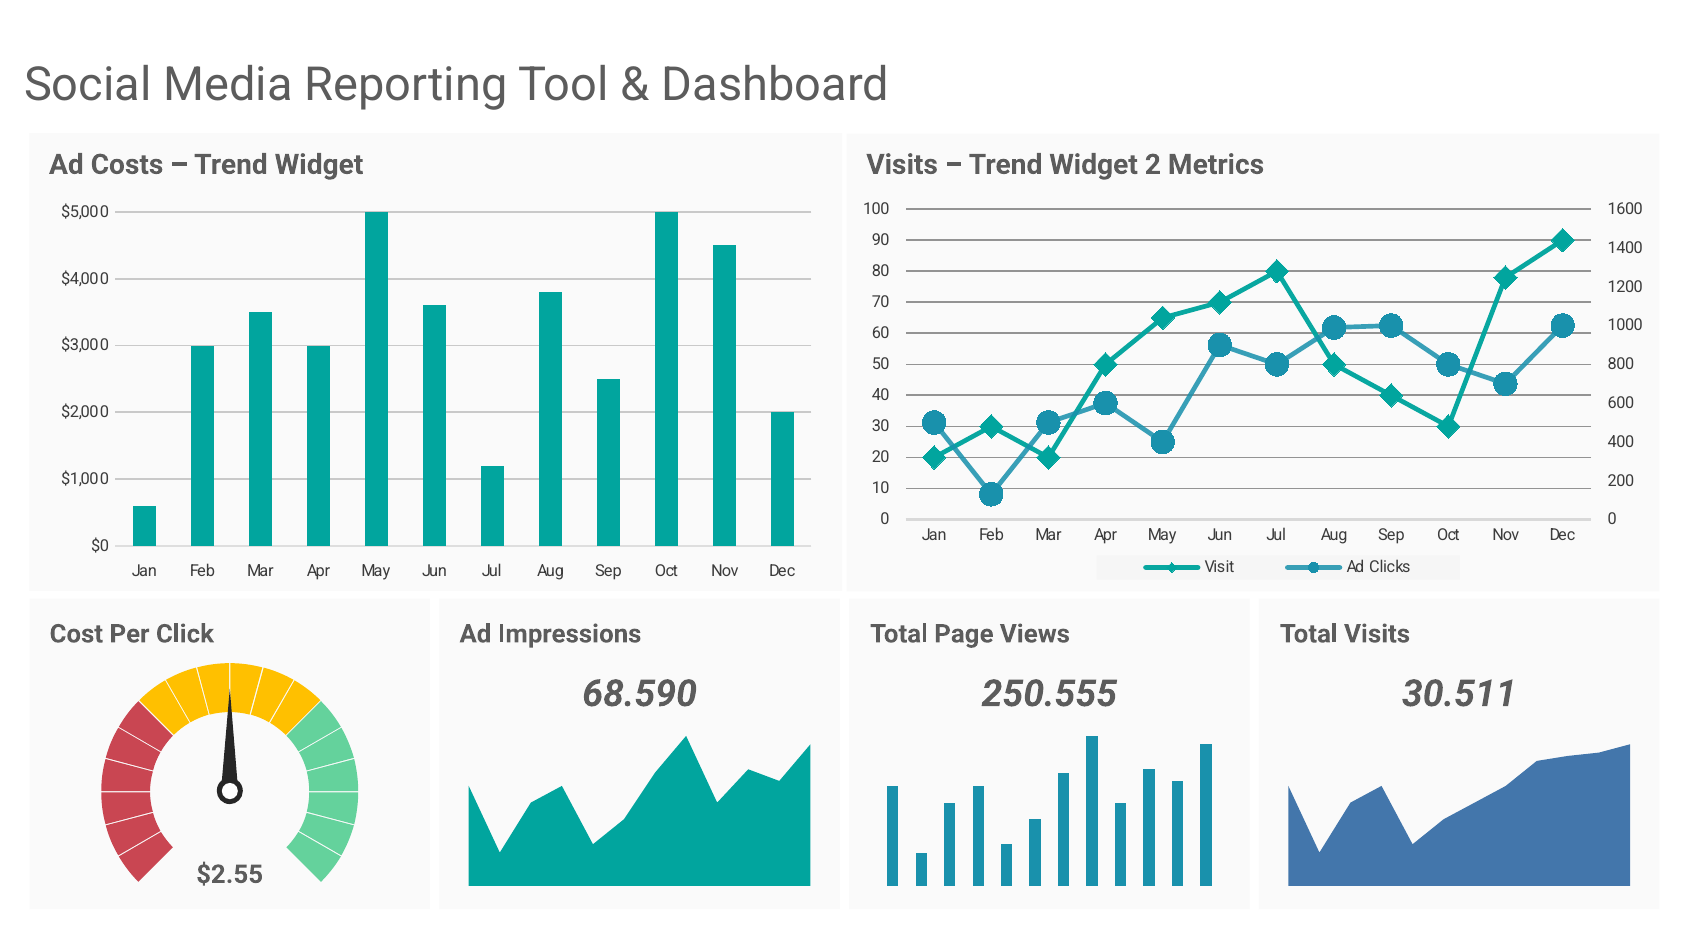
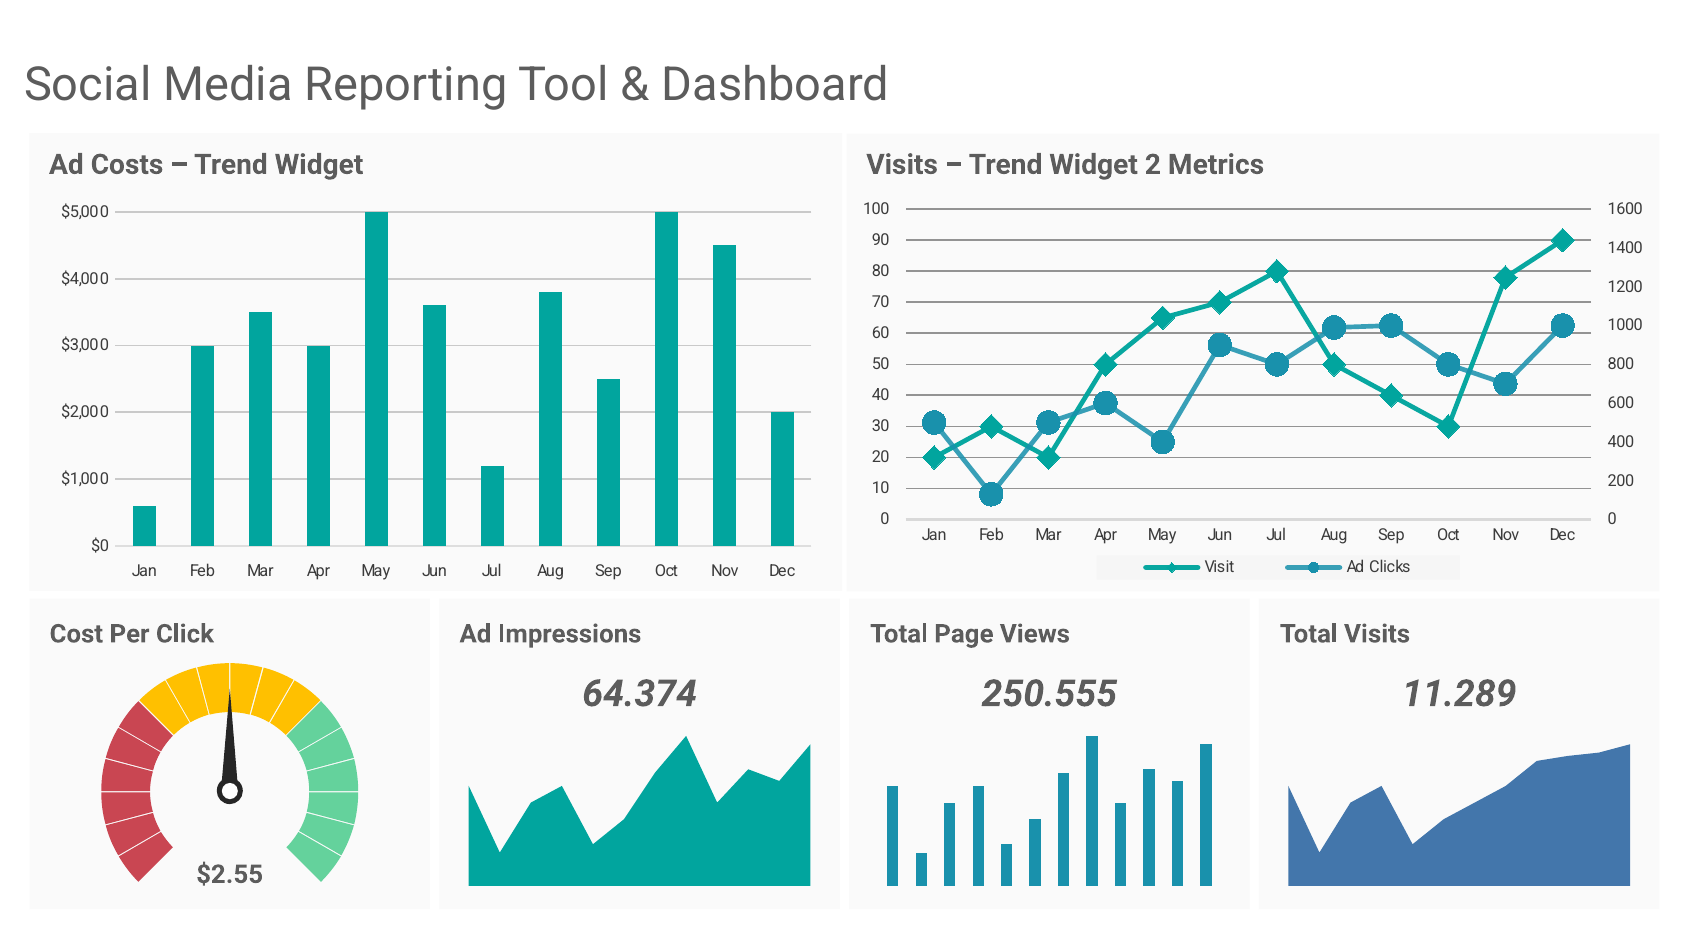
68.590: 68.590 -> 64.374 (640, 694)
30.511: 30.511 -> 11.289 (1459, 694)
